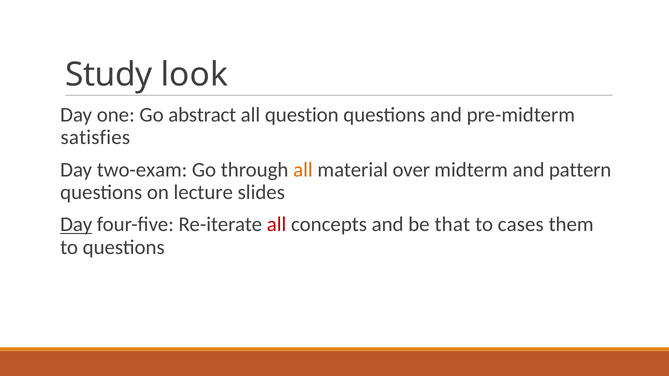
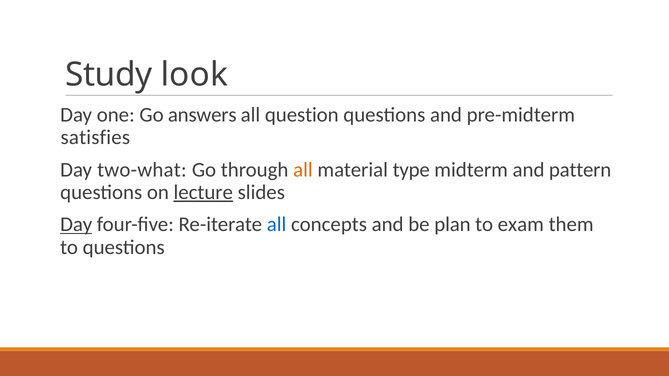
abstract: abstract -> answers (202, 115)
two-exam: two-exam -> two-what (142, 170)
over: over -> type (411, 170)
lecture underline: none -> present (203, 192)
all colour: red -> blue (277, 225)
that: that -> plan (453, 225)
cases: cases -> exam (521, 225)
